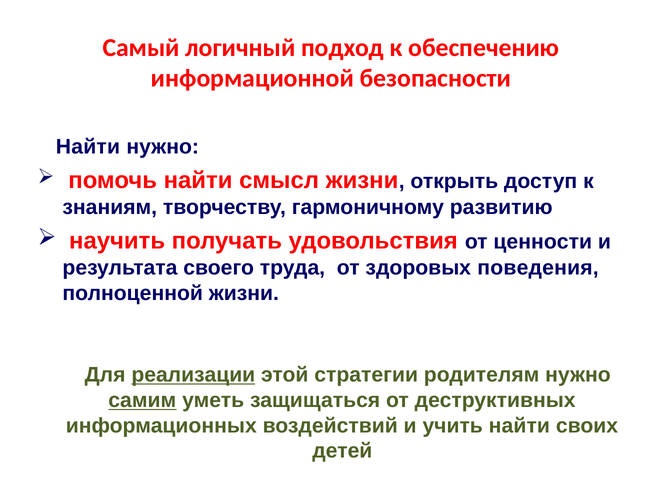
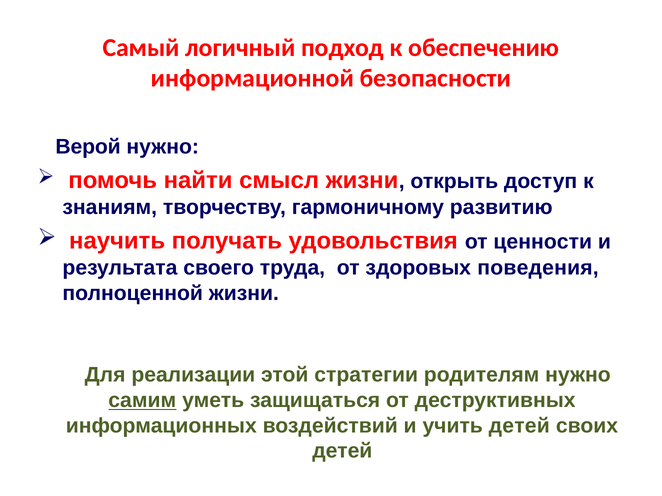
Найти: Найти -> Верой (88, 147)
реализации underline: present -> none (193, 375)
учить найти: найти -> детей (519, 426)
